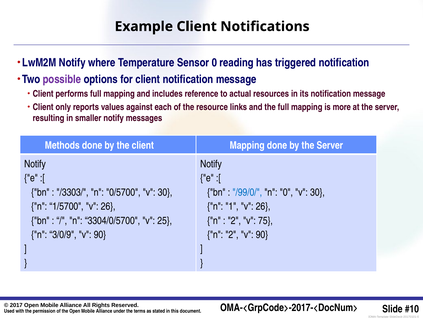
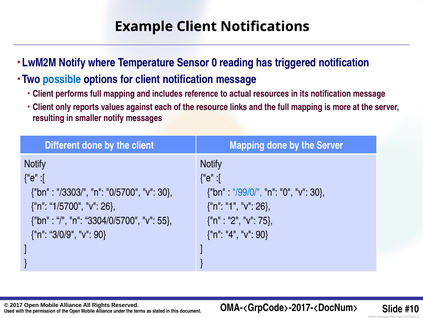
possible colour: purple -> blue (62, 79)
Methods: Methods -> Different (62, 145)
25: 25 -> 55 (165, 220)
n 2: 2 -> 4 (232, 234)
